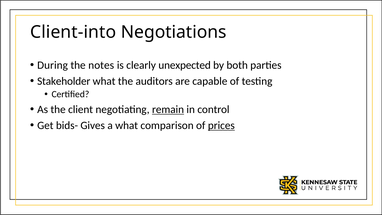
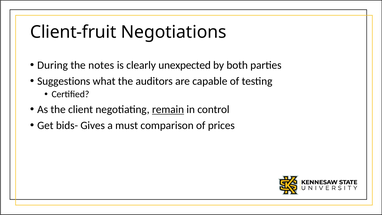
Client-into: Client-into -> Client-fruit (73, 32)
Stakeholder: Stakeholder -> Suggestions (64, 81)
a what: what -> must (127, 125)
prices underline: present -> none (221, 125)
